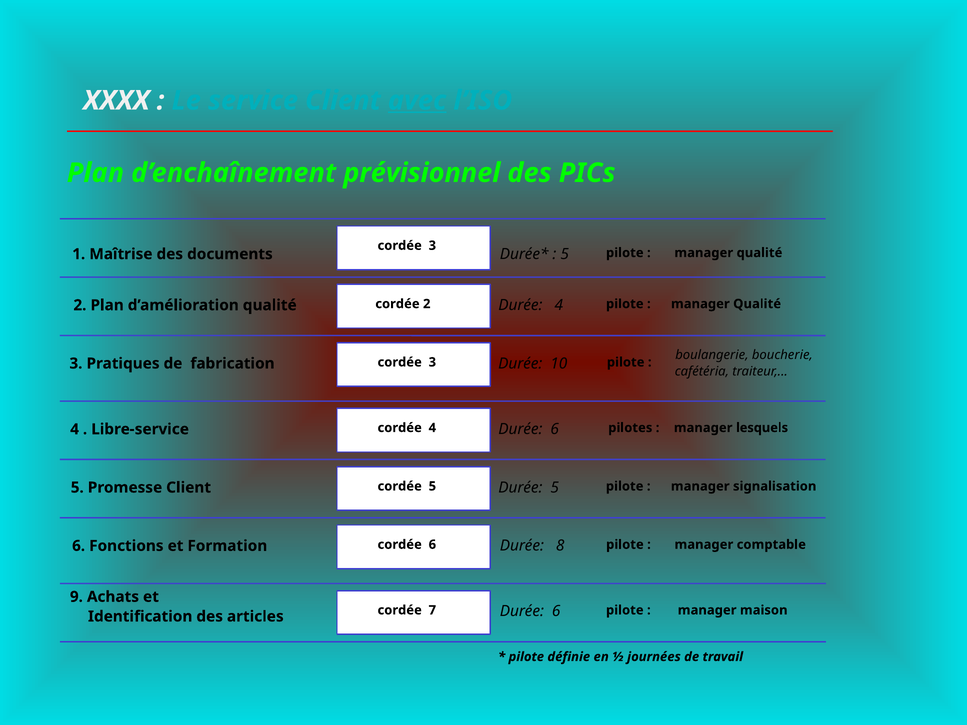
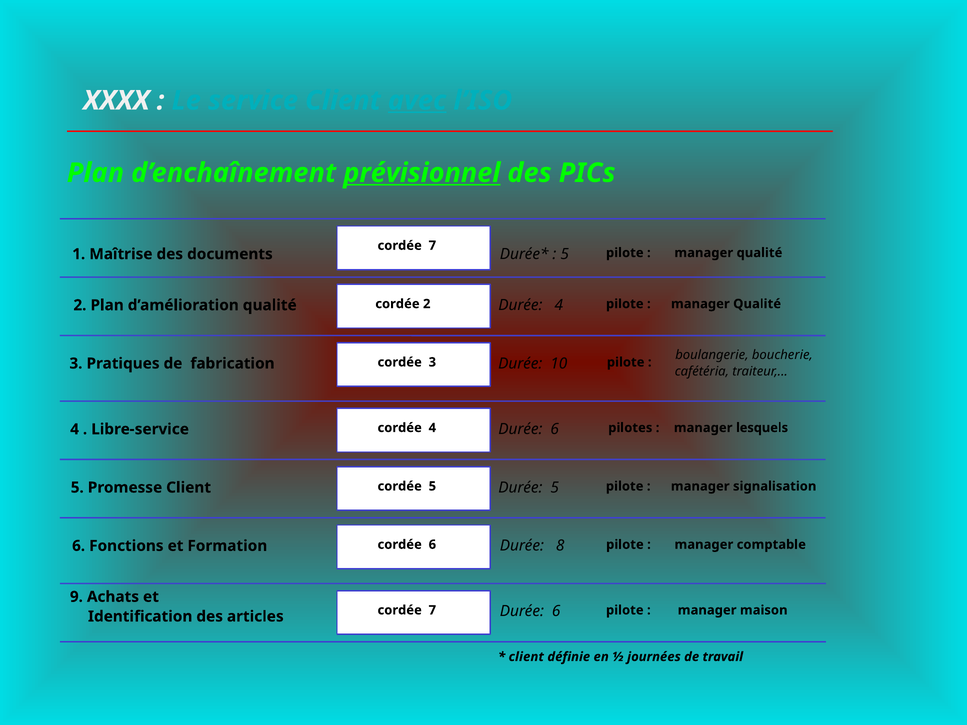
prévisionnel underline: none -> present (422, 173)
3: 3 -> 7 (432, 246)
pilote: pilote -> client (526, 657)
